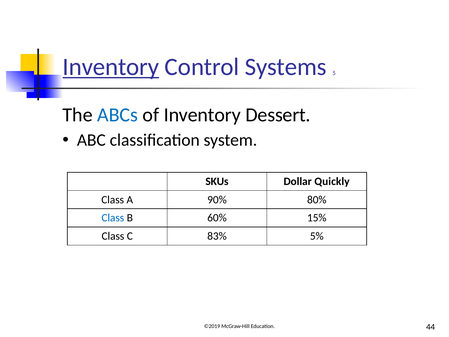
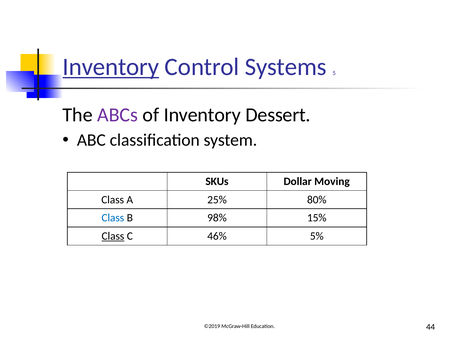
ABCs colour: blue -> purple (118, 115)
Quickly: Quickly -> Moving (332, 181)
90%: 90% -> 25% (217, 200)
60%: 60% -> 98% (217, 218)
Class underline: none -> present (113, 236)
83%: 83% -> 46% (217, 236)
